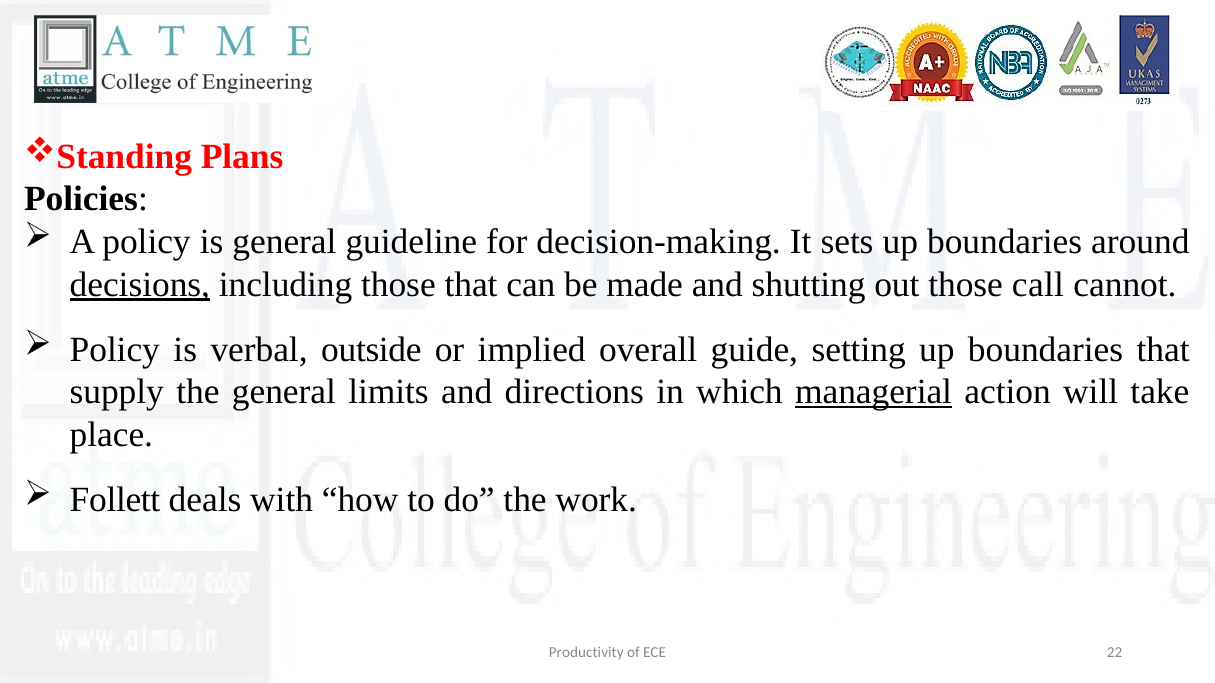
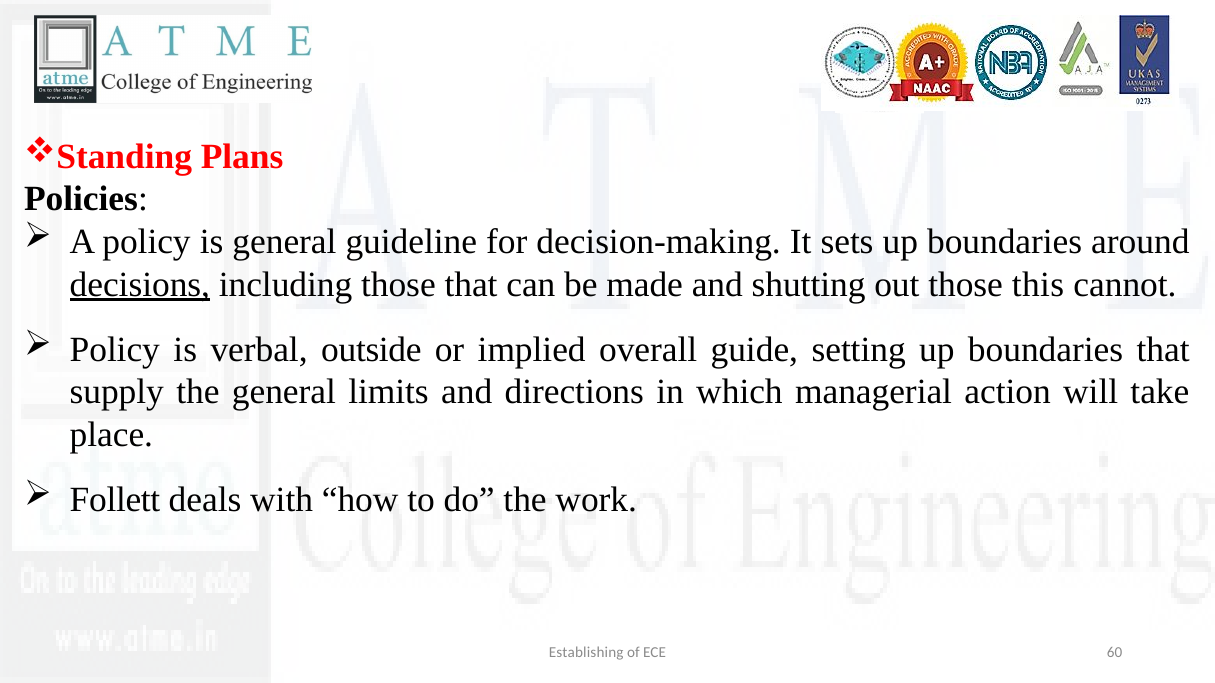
call: call -> this (1038, 284)
managerial underline: present -> none (874, 392)
Productivity: Productivity -> Establishing (586, 653)
22: 22 -> 60 (1115, 653)
